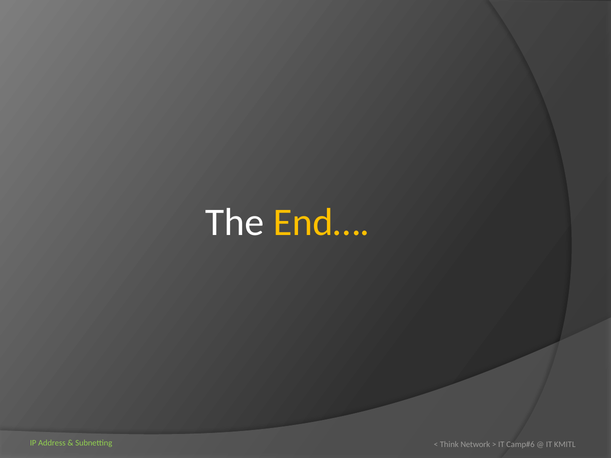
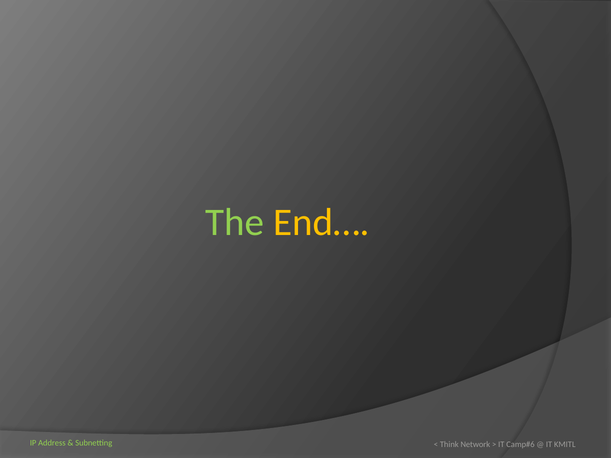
The colour: white -> light green (235, 222)
